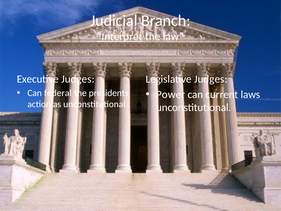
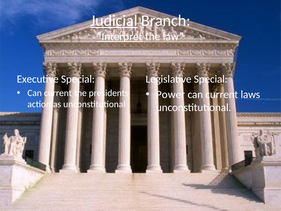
Judicial underline: none -> present (114, 21)
Executive Judges: Judges -> Special (78, 79)
Legislative Judges: Judges -> Special (211, 79)
federal: federal -> current (58, 93)
